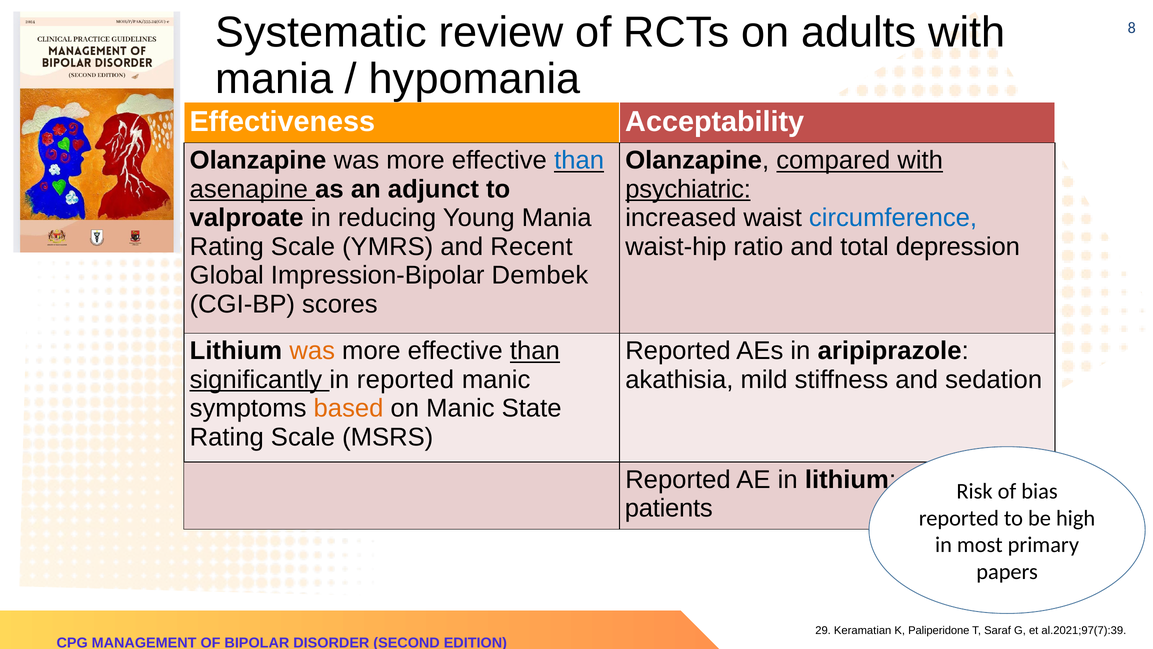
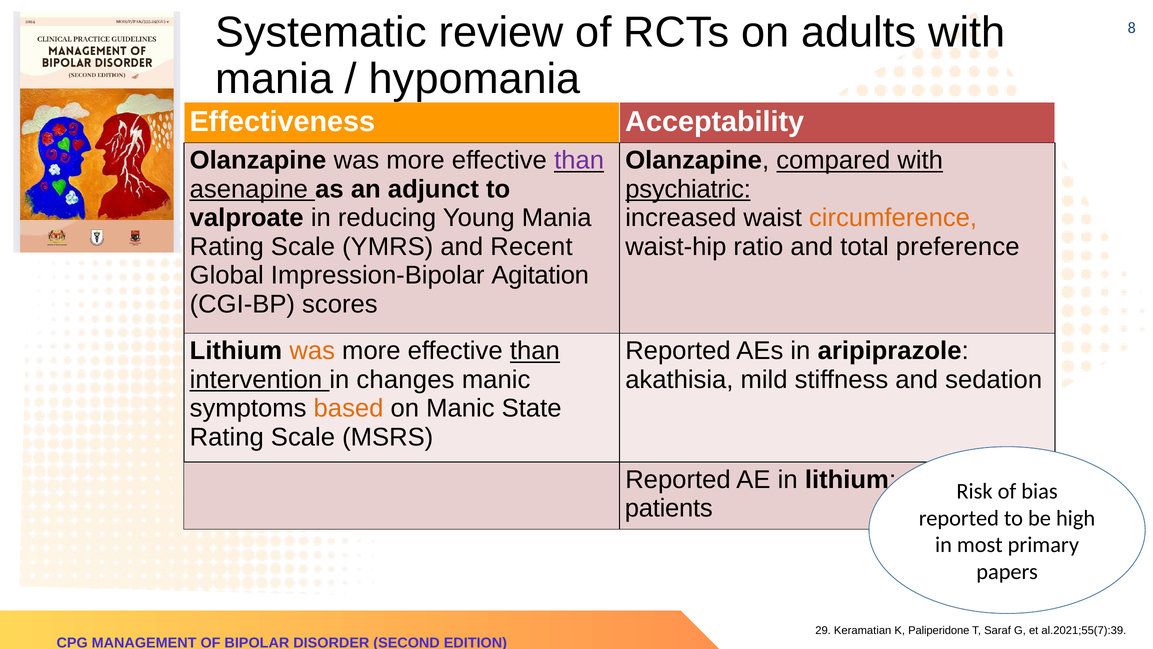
than colour: blue -> purple (579, 160)
circumference colour: blue -> orange (893, 218)
depression: depression -> preference (958, 246)
Dembek: Dembek -> Agitation (540, 275)
significantly: significantly -> intervention (256, 379)
in reported: reported -> changes (405, 379)
al.2021;97(7):39: al.2021;97(7):39 -> al.2021;55(7):39 (1084, 630)
